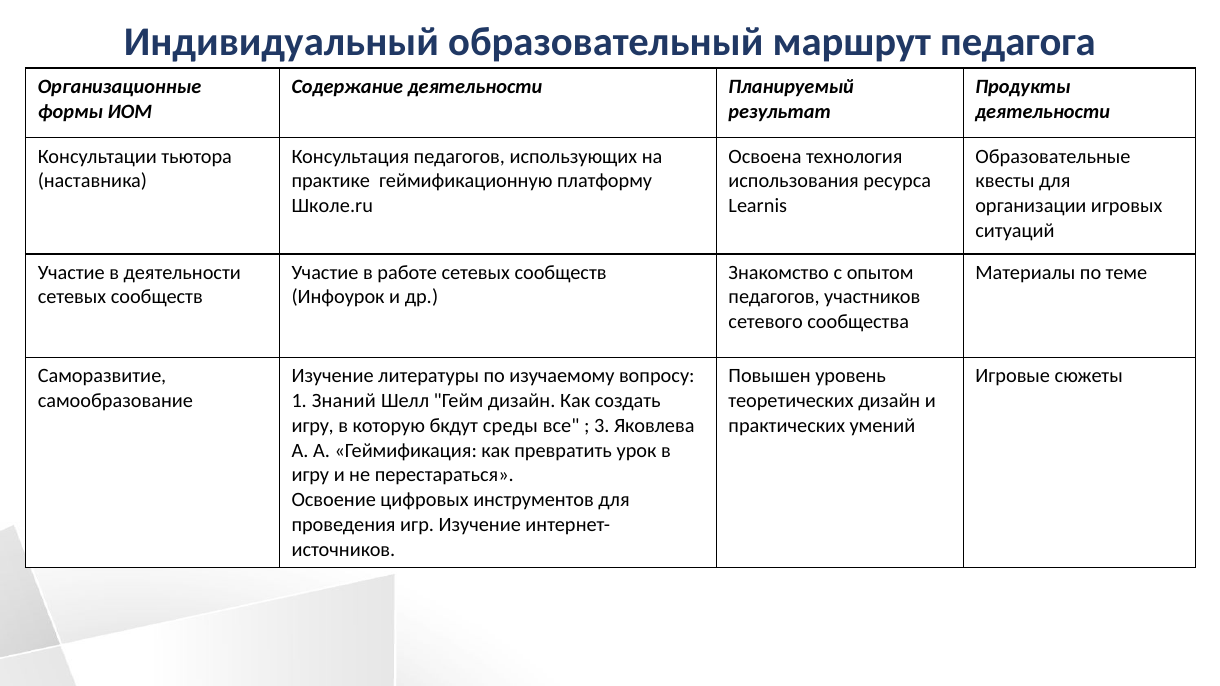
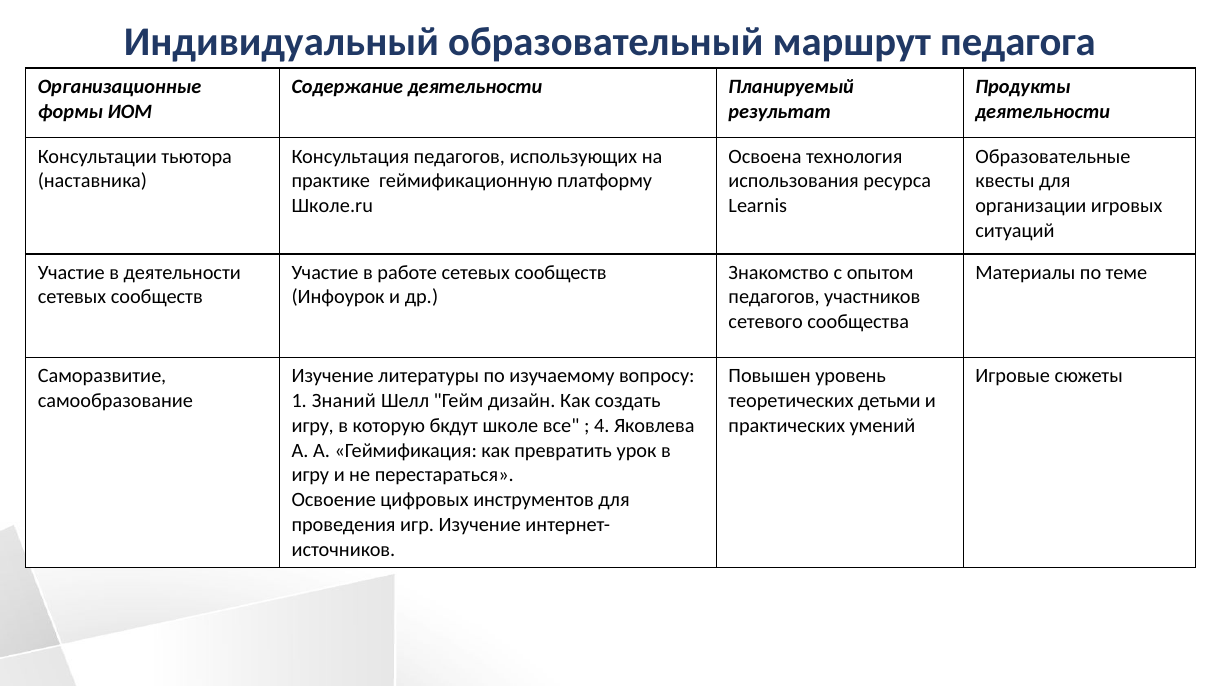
теоретических дизайн: дизайн -> детьми (889, 401)
среды: среды -> школе (510, 426)
3: 3 -> 4 (602, 426)
